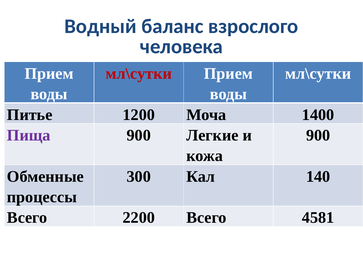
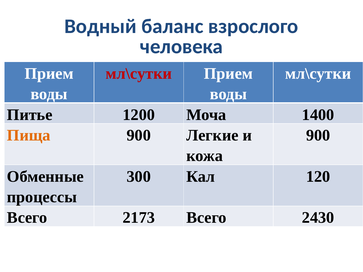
Пища colour: purple -> orange (29, 135)
140: 140 -> 120 (318, 177)
2200: 2200 -> 2173 (139, 218)
4581: 4581 -> 2430 (318, 218)
